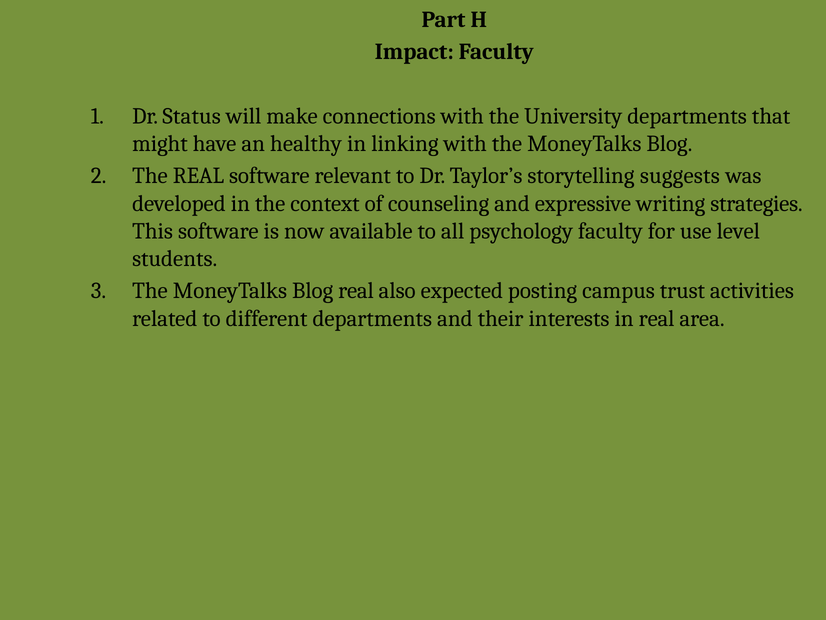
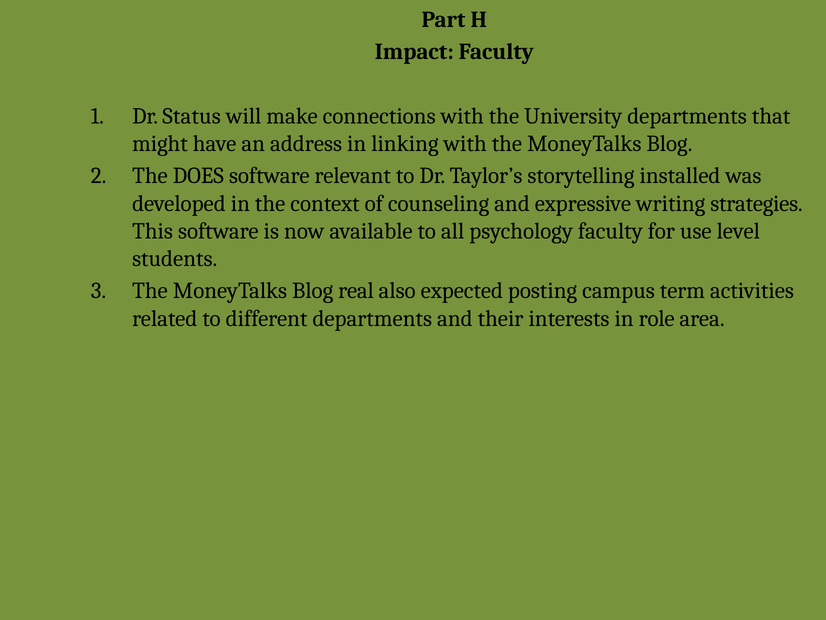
healthy: healthy -> address (306, 144)
The REAL: REAL -> DOES (198, 176)
suggests: suggests -> installed (680, 176)
trust: trust -> term (682, 291)
in real: real -> role (657, 318)
